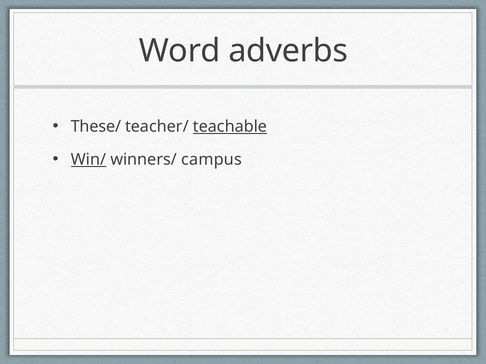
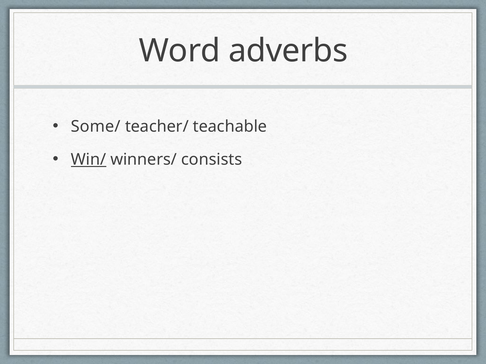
These/: These/ -> Some/ (96, 127)
teachable underline: present -> none (230, 127)
campus: campus -> consists (212, 160)
